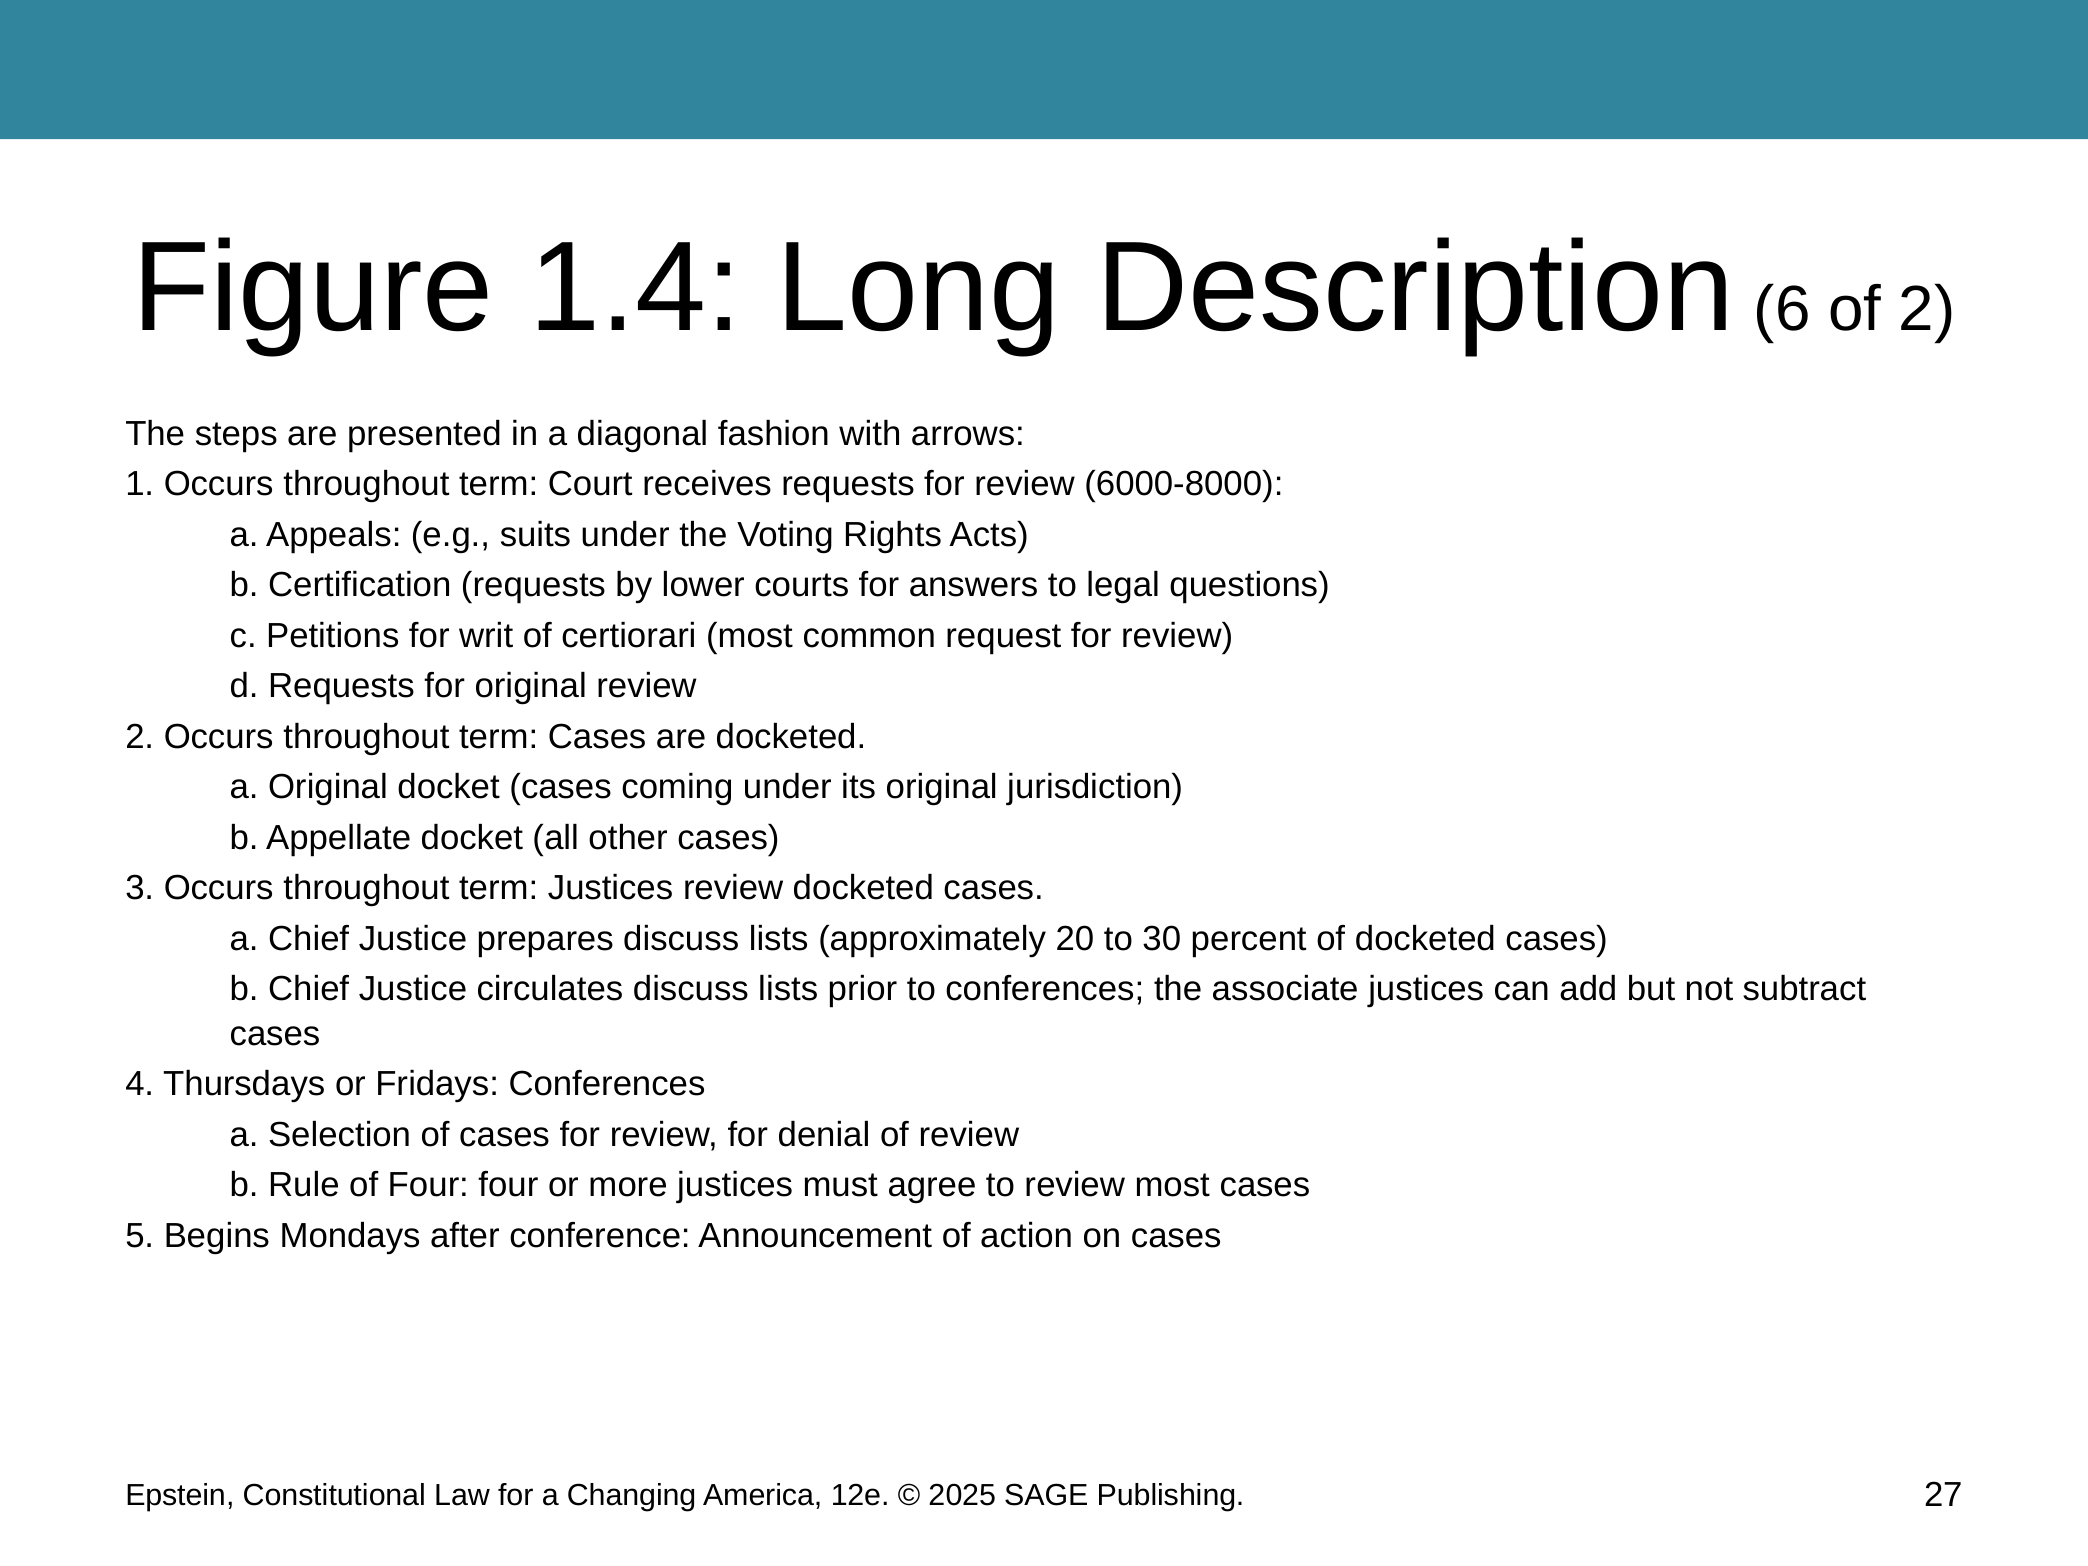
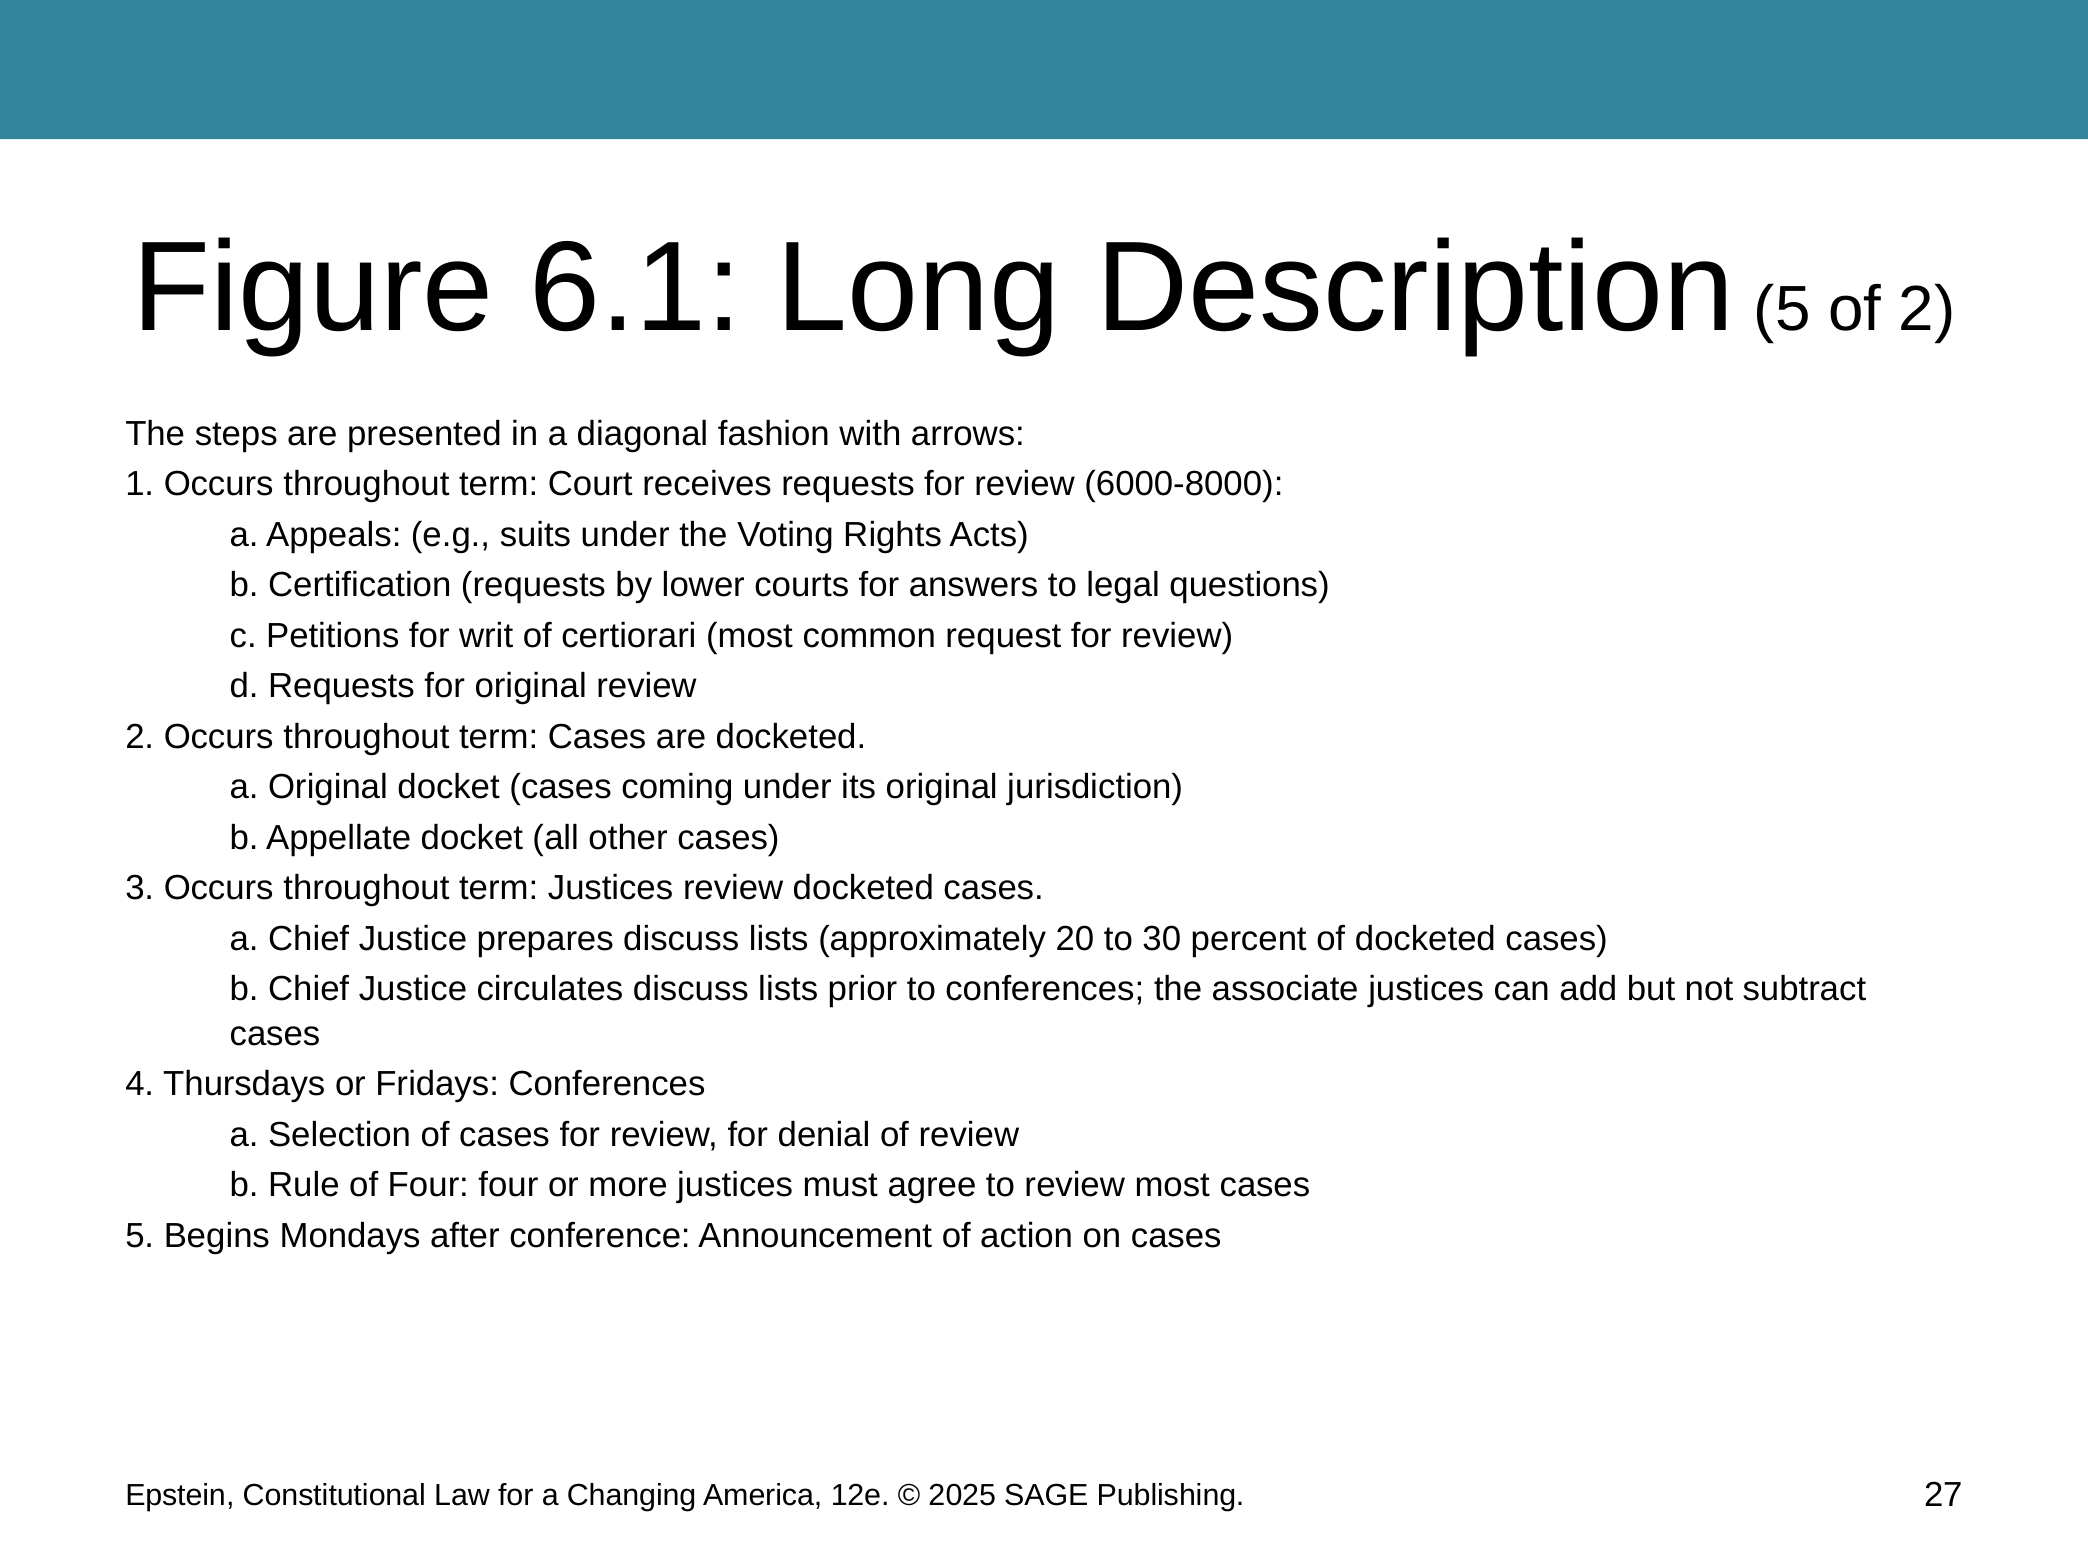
1.4: 1.4 -> 6.1 (635, 288)
Description 6: 6 -> 5 (1782, 309)
